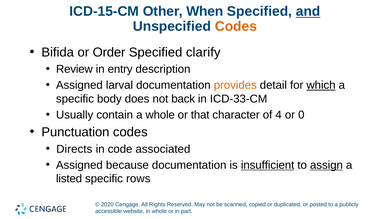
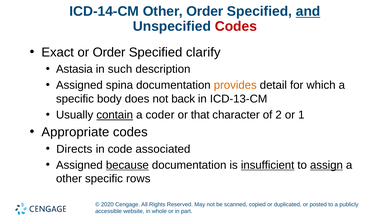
ICD-15-CM: ICD-15-CM -> ICD-14-CM (104, 11)
Other When: When -> Order (205, 11)
Codes colour: orange -> red (236, 26)
Bifida: Bifida -> Exact (58, 52)
Review: Review -> Astasia (74, 69)
entry: entry -> such (120, 69)
larval: larval -> spina (119, 85)
which underline: present -> none (321, 85)
ICD-33-CM: ICD-33-CM -> ICD-13-CM (239, 99)
contain underline: none -> present (115, 115)
a whole: whole -> coder (160, 115)
4: 4 -> 2 (279, 115)
0: 0 -> 1 (301, 115)
Punctuation: Punctuation -> Appropriate (75, 132)
because underline: none -> present (127, 165)
listed: listed -> other (69, 179)
